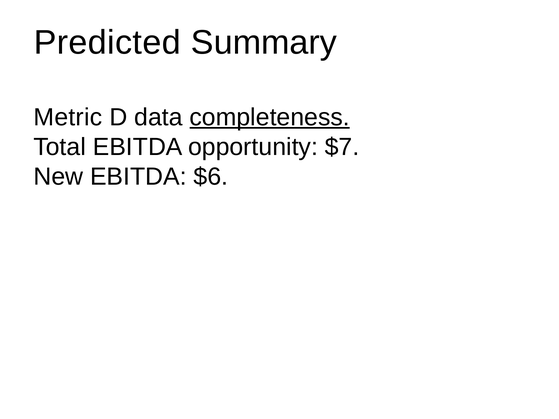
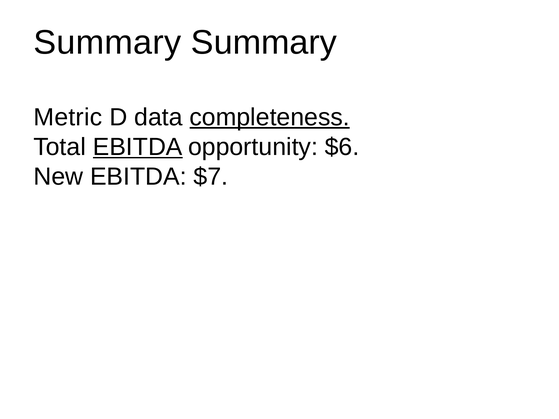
Predicted: Predicted -> Summary (107, 42)
EBITDA underline: none -> present (138, 147)
$7: $7 -> $6 (342, 147)
$6: $6 -> $7 (211, 177)
